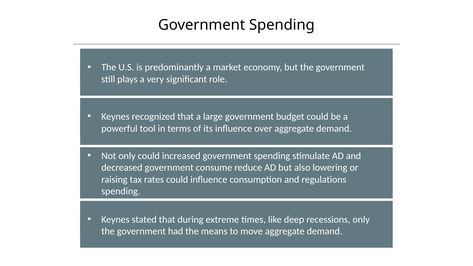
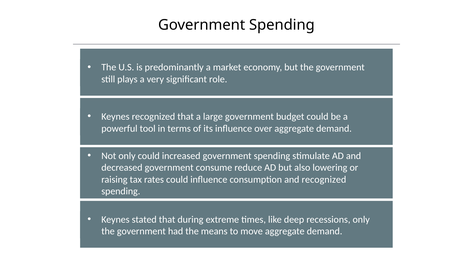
and regulations: regulations -> recognized (324, 179)
